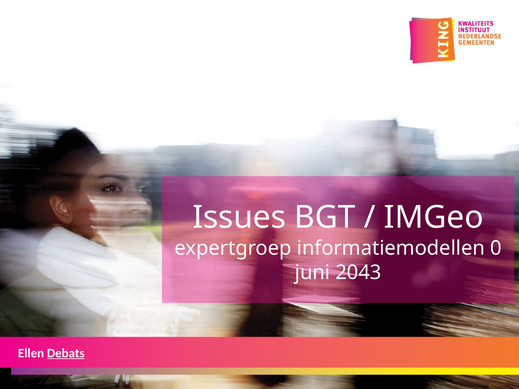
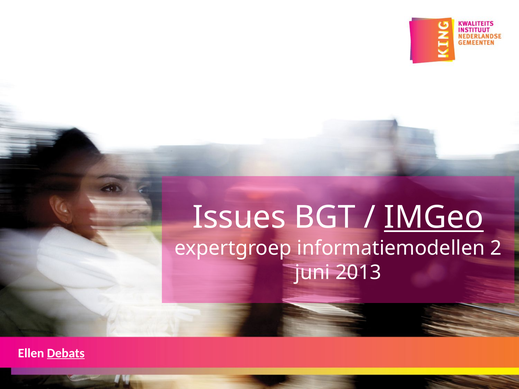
IMGeo underline: none -> present (434, 218)
0: 0 -> 2 (496, 248)
2043: 2043 -> 2013 (358, 273)
